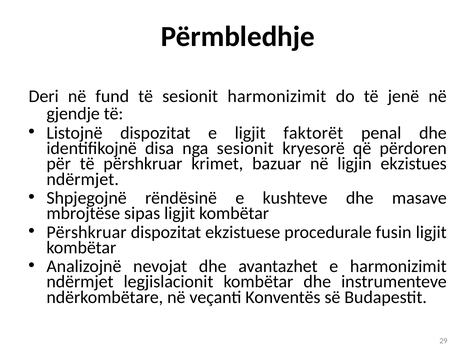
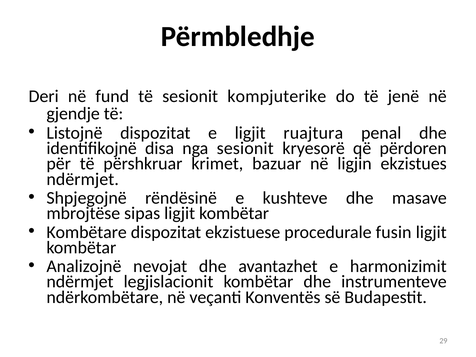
sesionit harmonizimit: harmonizimit -> kompjuterike (277, 96)
faktorët: faktorët -> ruajtura (313, 133)
Përshkruar: Përshkruar -> Kombëtare (87, 232)
